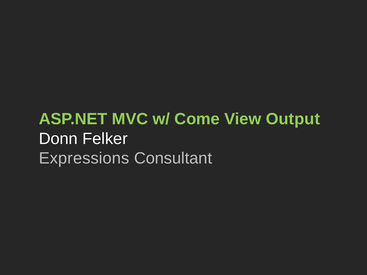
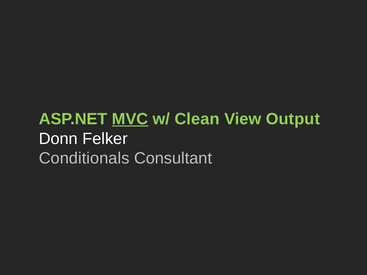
MVC underline: none -> present (130, 119)
Come: Come -> Clean (197, 119)
Expressions: Expressions -> Conditionals (84, 158)
